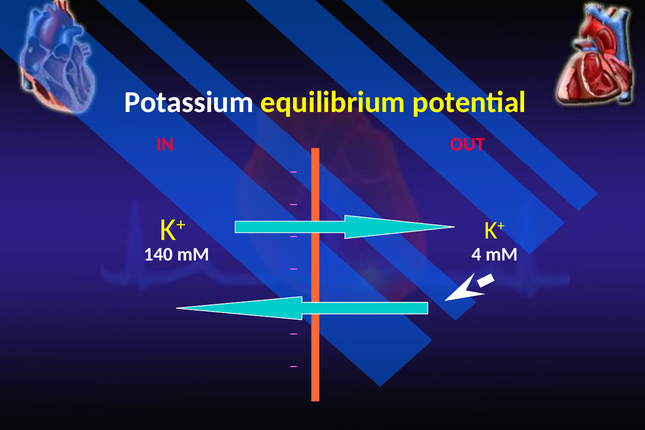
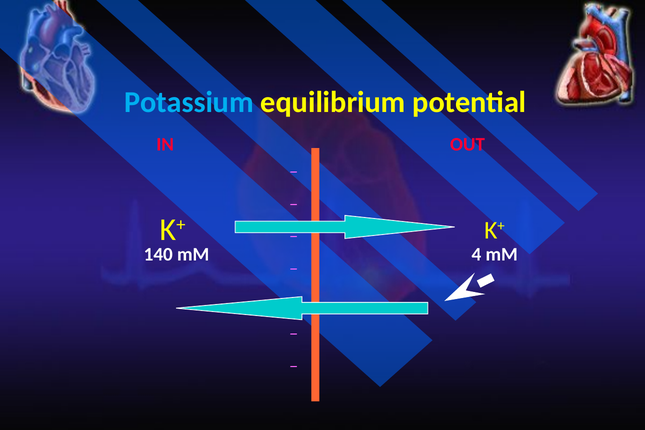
Potassium colour: white -> light blue (189, 102)
